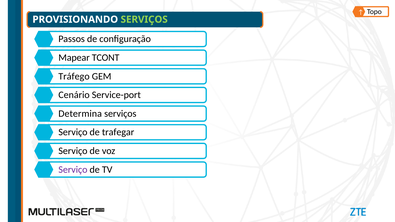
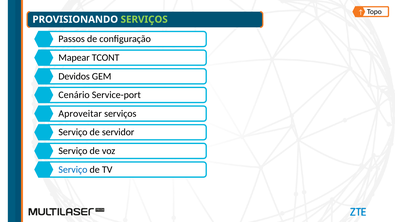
Tráfego: Tráfego -> Devidos (74, 76)
Determina: Determina -> Aproveitar (80, 114)
trafegar: trafegar -> servidor (118, 132)
Serviço colour: purple -> blue (73, 170)
